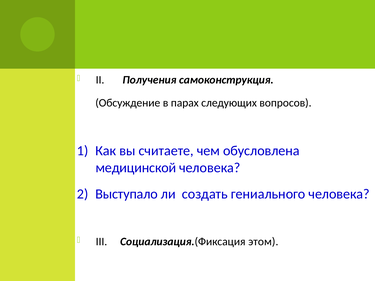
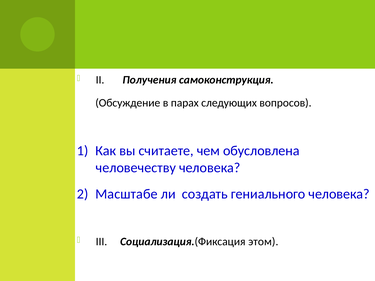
медицинской: медицинской -> человечеству (136, 168)
Выступало: Выступало -> Масштабе (126, 194)
